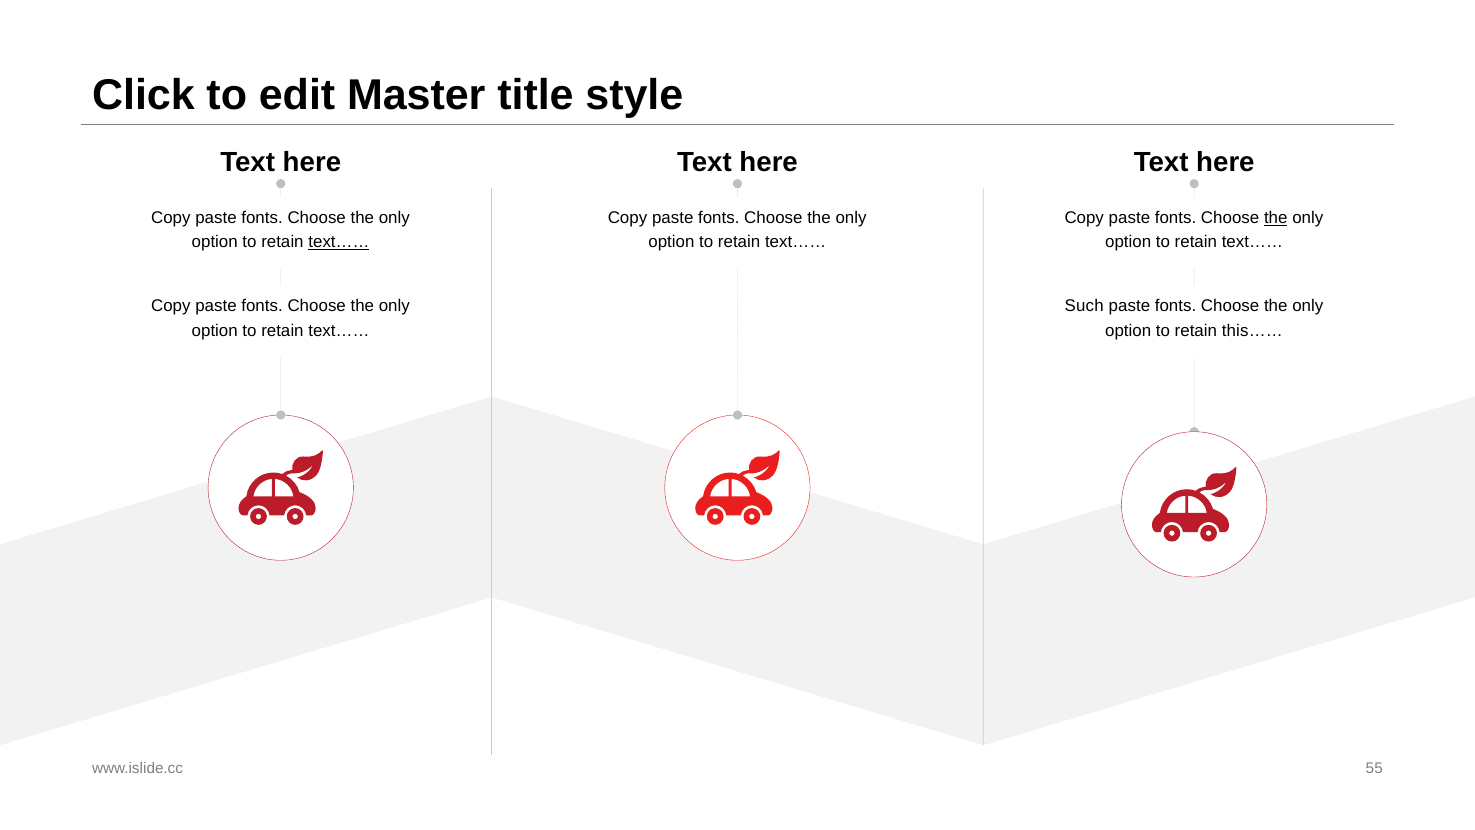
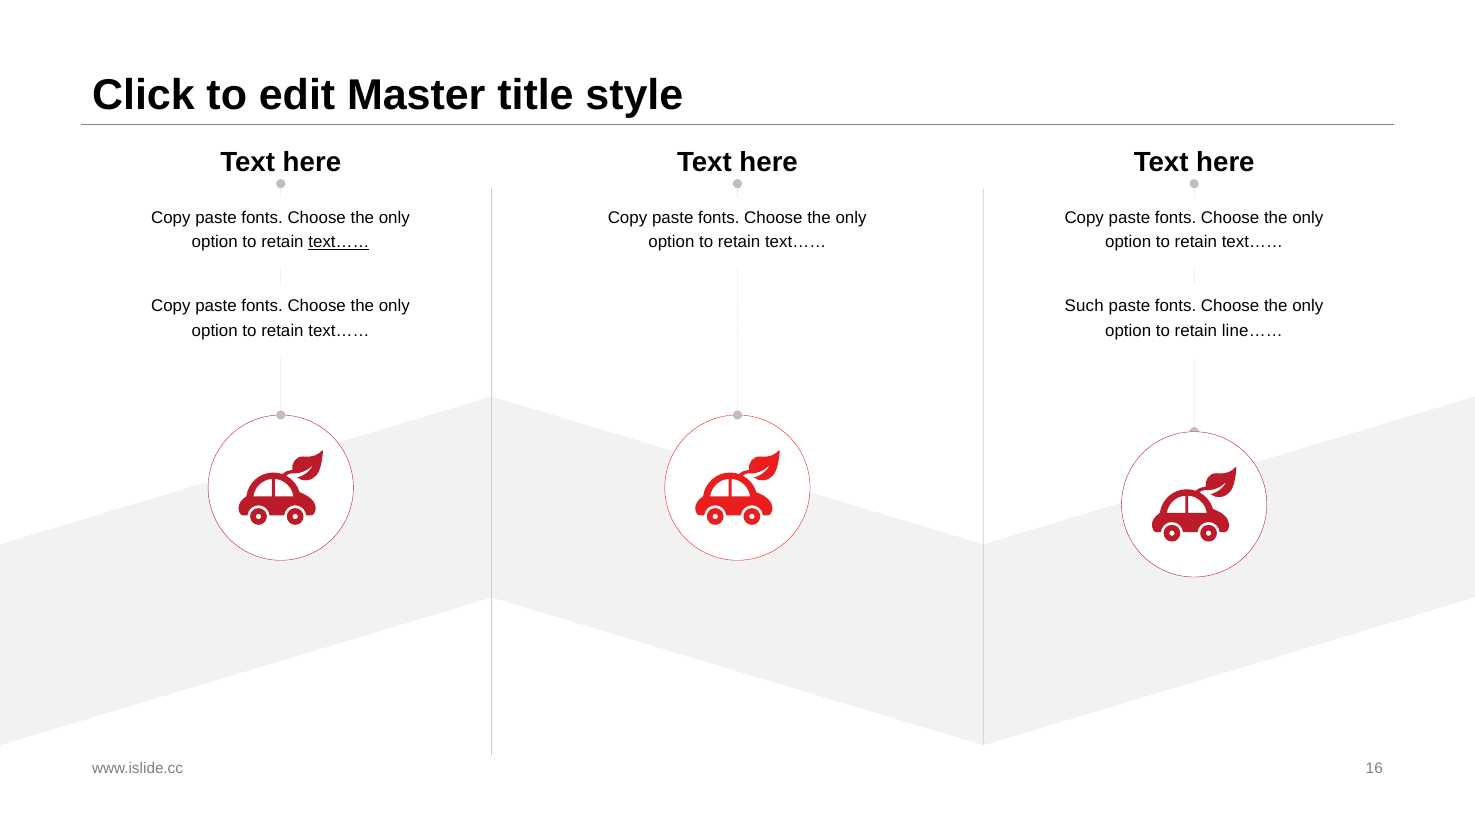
the underline: present -> none (1276, 218)
this……: this…… -> line…… (1252, 330)
55: 55 -> 16 (1374, 769)
